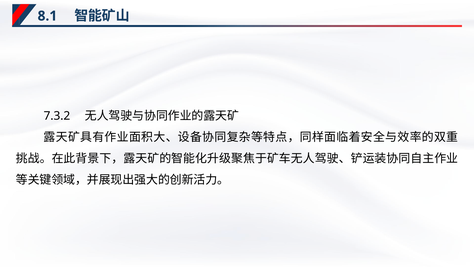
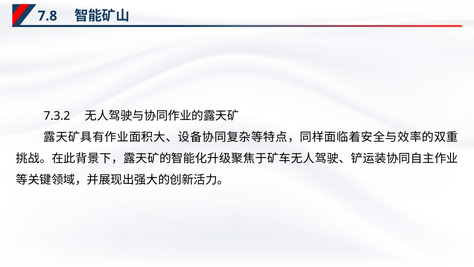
8.1: 8.1 -> 7.8 (47, 16)
